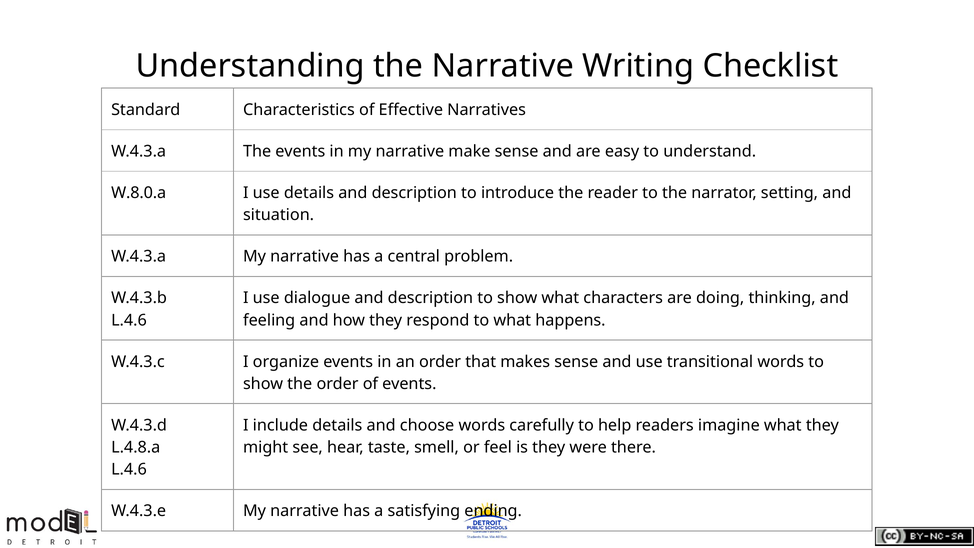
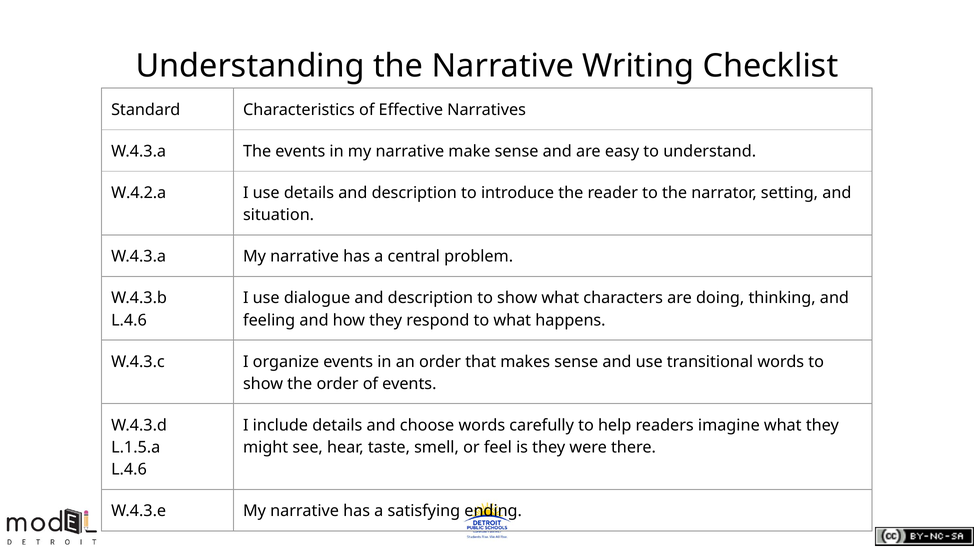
W.8.0.a: W.8.0.a -> W.4.2.a (139, 193)
L.4.8.a: L.4.8.a -> L.1.5.a (136, 447)
